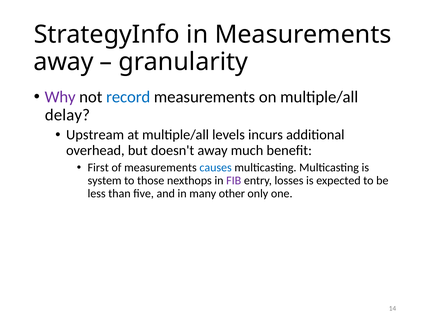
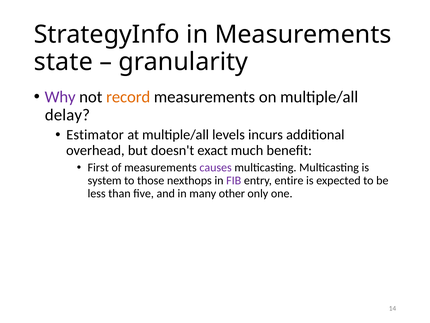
away: away -> state (63, 62)
record colour: blue -> orange (128, 97)
Upstream: Upstream -> Estimator (95, 135)
doesn't away: away -> exact (213, 150)
causes colour: blue -> purple (216, 167)
losses: losses -> entire (289, 180)
